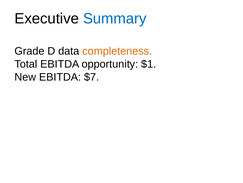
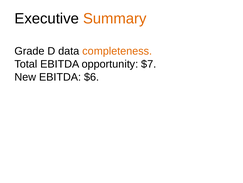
Summary colour: blue -> orange (115, 18)
$1: $1 -> $7 (149, 64)
$7: $7 -> $6 (92, 77)
